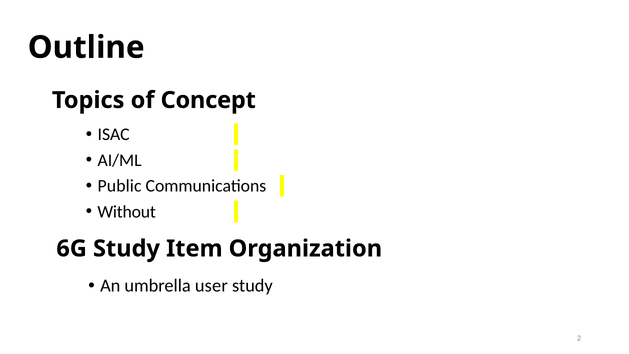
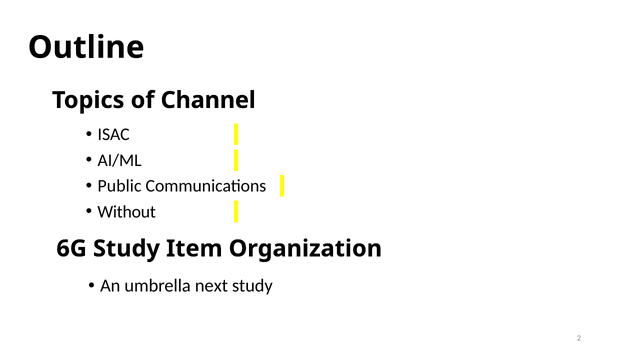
Concept: Concept -> Channel (208, 100)
user: user -> next (211, 286)
